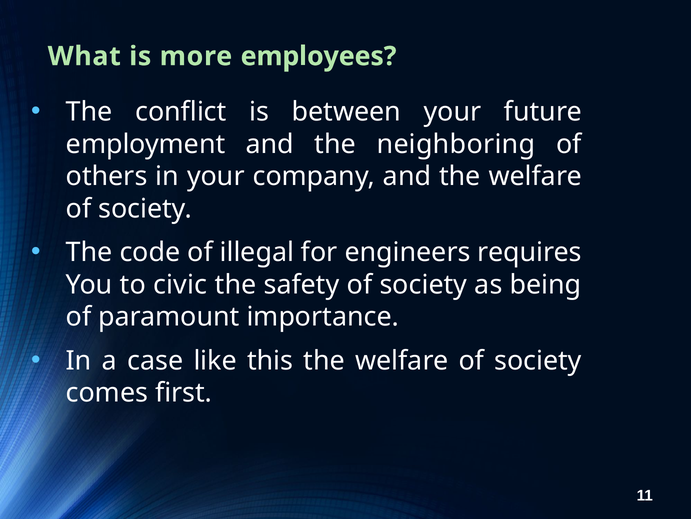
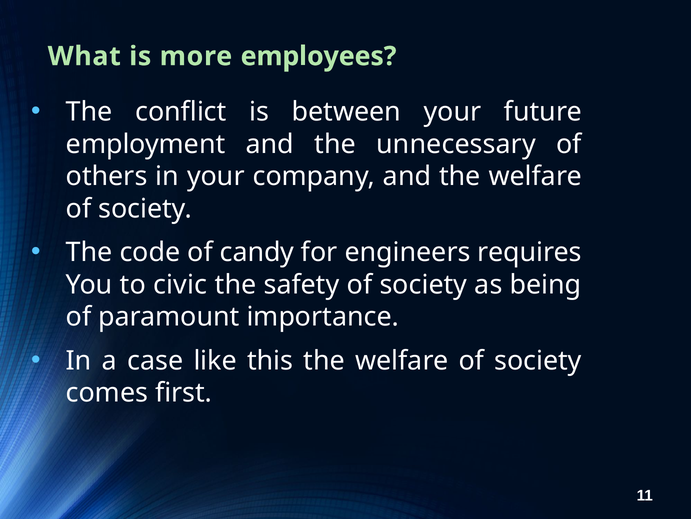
neighboring: neighboring -> unnecessary (456, 144)
illegal: illegal -> candy (257, 252)
